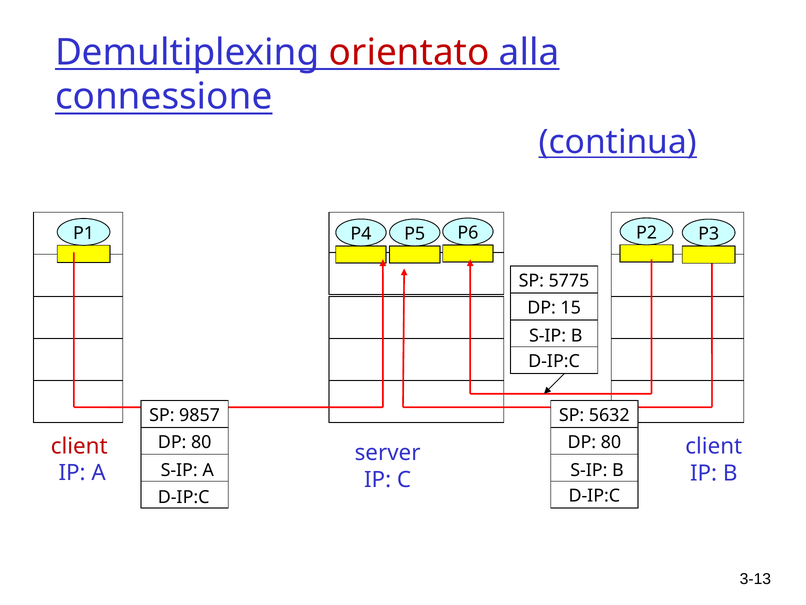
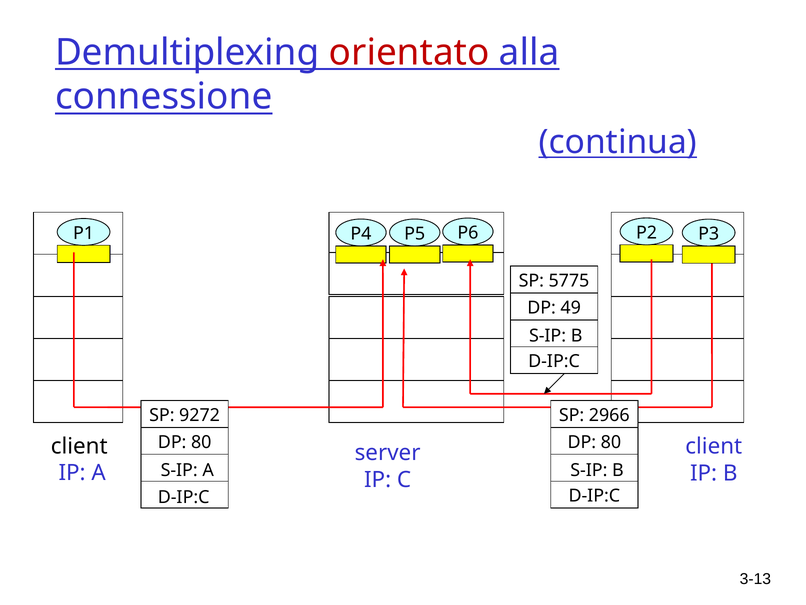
15: 15 -> 49 (571, 307)
9857: 9857 -> 9272 (200, 415)
5632: 5632 -> 2966 (609, 415)
client colour: red -> black (79, 446)
